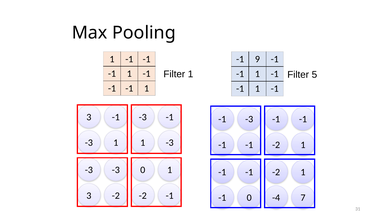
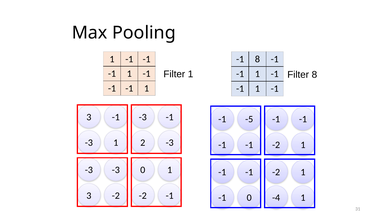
-1 9: 9 -> 8 (257, 59)
Filter 5: 5 -> 8 (314, 75)
-3: -3 -> -5 (249, 119)
1 1: 1 -> 2 (143, 143)
-4 7: 7 -> 1 (303, 198)
